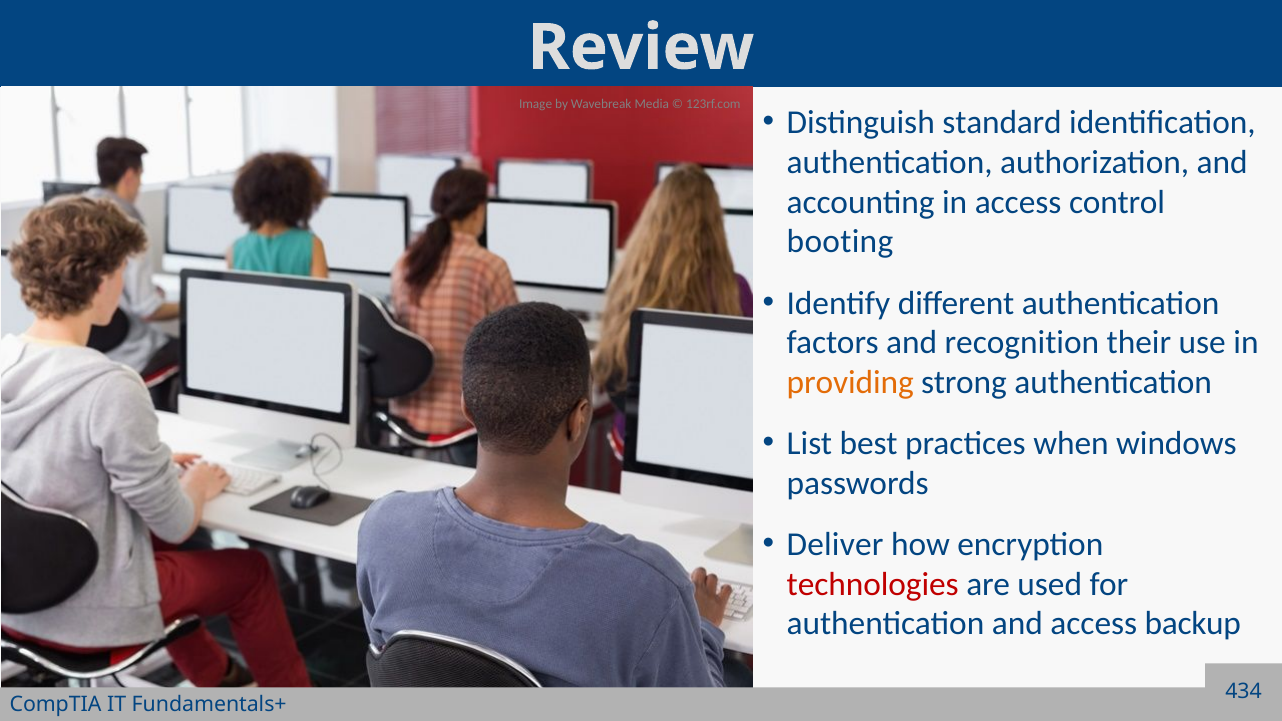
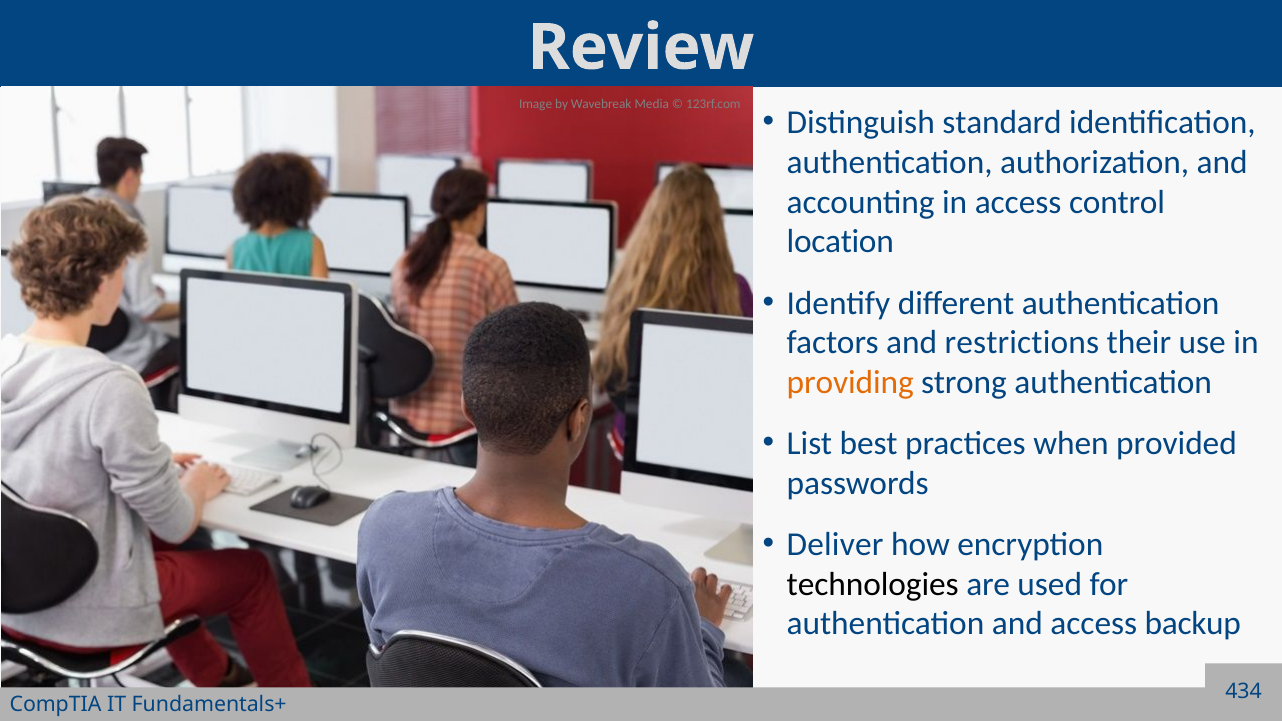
booting: booting -> location (840, 242)
recognition: recognition -> restrictions (1022, 343)
windows: windows -> provided (1176, 444)
technologies colour: red -> black (873, 584)
